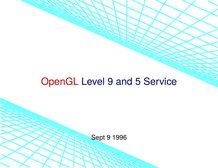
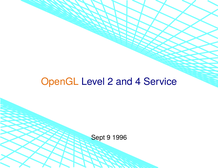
OpenGL colour: red -> orange (60, 82)
Level 9: 9 -> 2 (110, 82)
5: 5 -> 4 (138, 82)
